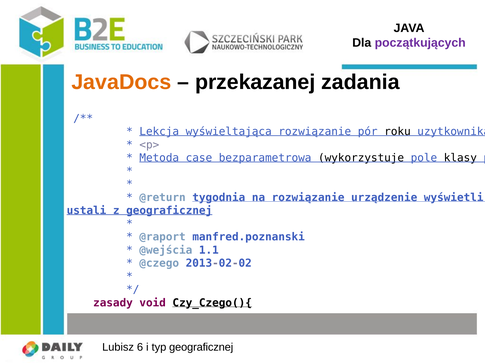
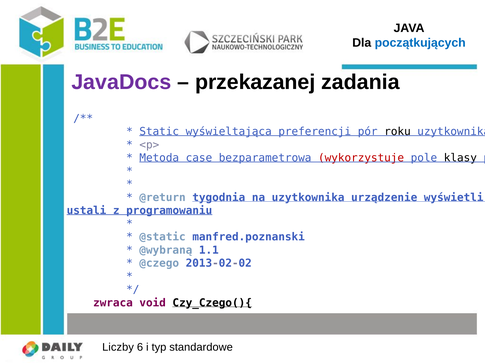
początkujących colour: purple -> blue (420, 43)
JavaDocs colour: orange -> purple (121, 82)
Lekcja: Lekcja -> Static (159, 132)
wyświeltająca rozwiązanie: rozwiązanie -> preferencji (315, 132)
wykorzystuje colour: black -> red (361, 158)
na rozwiązanie: rozwiązanie -> uzytkownika (308, 198)
z geograficznej: geograficznej -> programowaniu (169, 211)
@raport: @raport -> @static (163, 237)
@wejścia: @wejścia -> @wybraną (166, 251)
zasady: zasady -> zwraca (113, 303)
Lubisz: Lubisz -> Liczby (118, 348)
typ geograficznej: geograficznej -> standardowe (201, 348)
